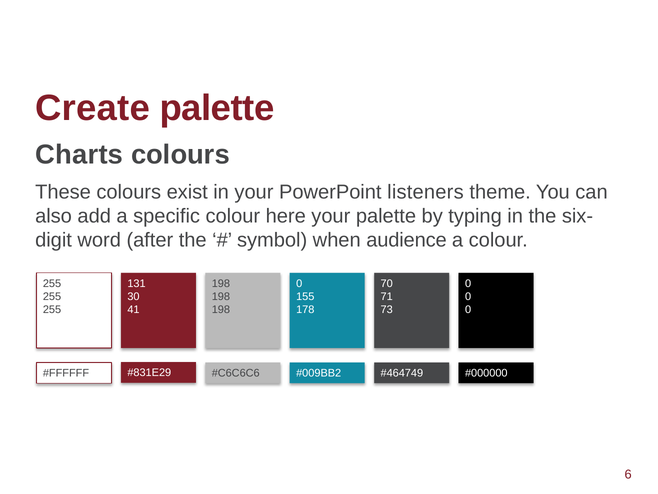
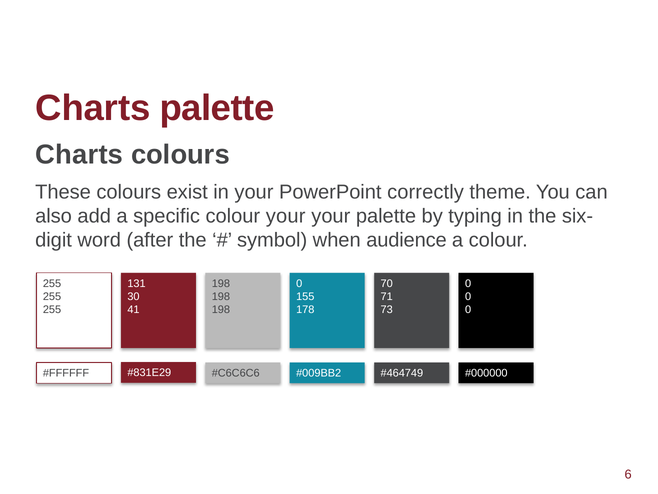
Create: Create -> Charts (93, 108)
listeners: listeners -> correctly (426, 192)
colour here: here -> your (286, 216)
